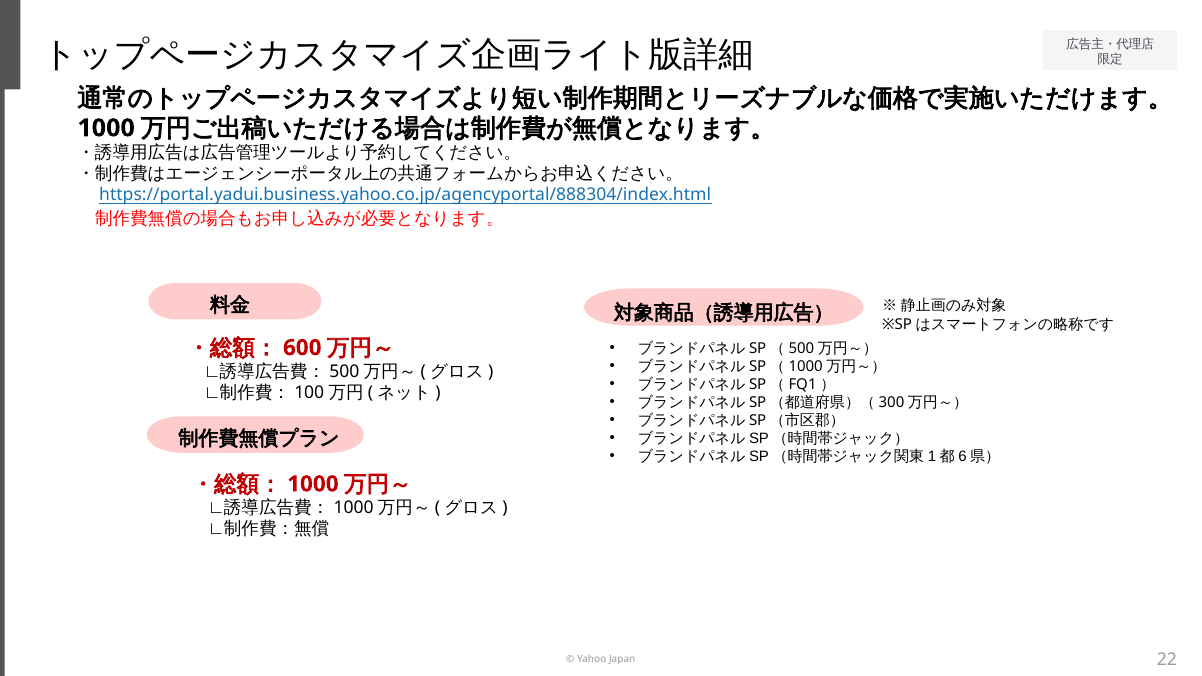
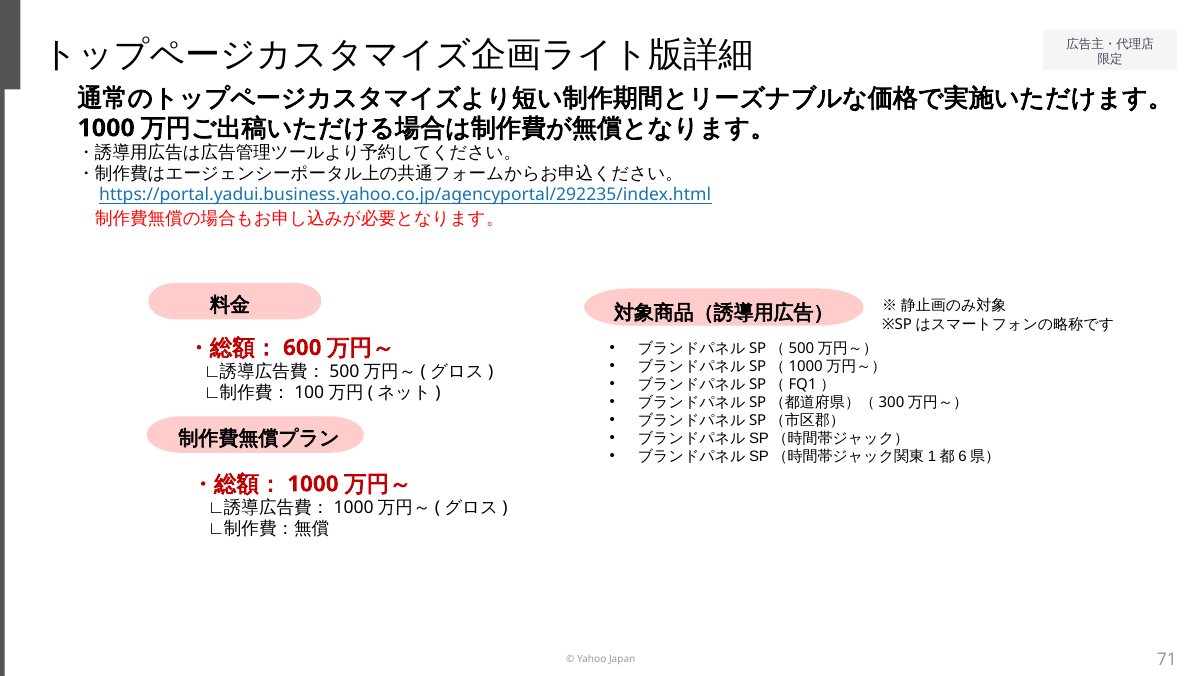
https://portal.yadui.business.yahoo.co.jp/agencyportal/888304/index.html: https://portal.yadui.business.yahoo.co.jp/agencyportal/888304/index.html -> https://portal.yadui.business.yahoo.co.jp/agencyportal/292235/index.html (405, 195)
22: 22 -> 71 (1167, 660)
